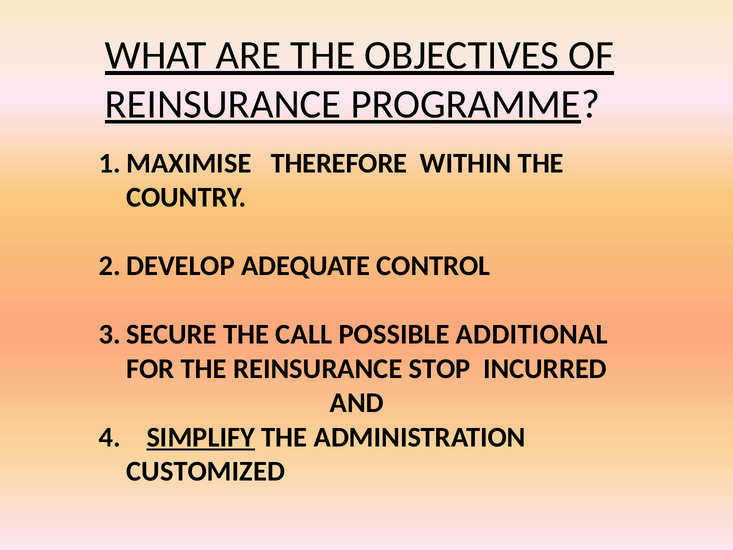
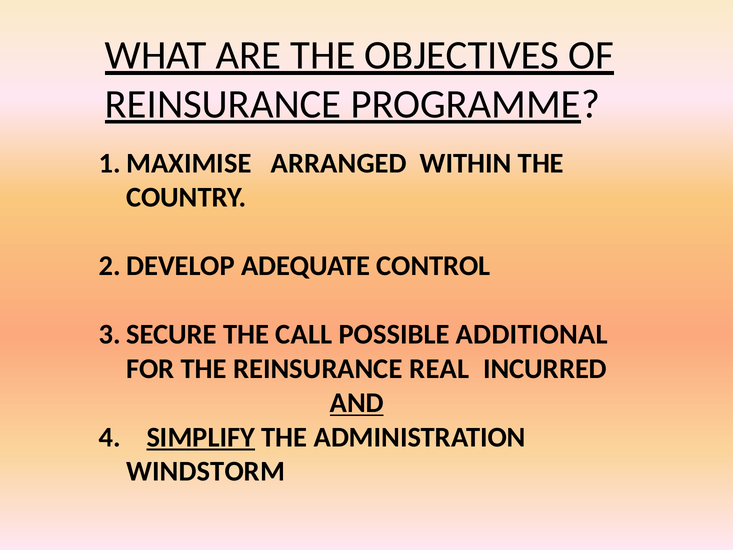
THEREFORE: THEREFORE -> ARRANGED (339, 163)
STOP: STOP -> REAL (439, 369)
AND underline: none -> present (357, 403)
CUSTOMIZED: CUSTOMIZED -> WINDSTORM (206, 471)
